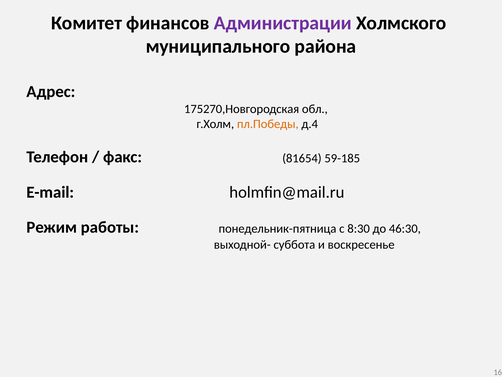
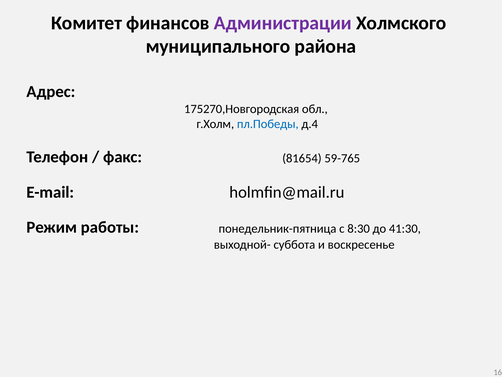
пл.Победы colour: orange -> blue (268, 124)
59-185: 59-185 -> 59-765 (342, 158)
46:30: 46:30 -> 41:30 (405, 228)
